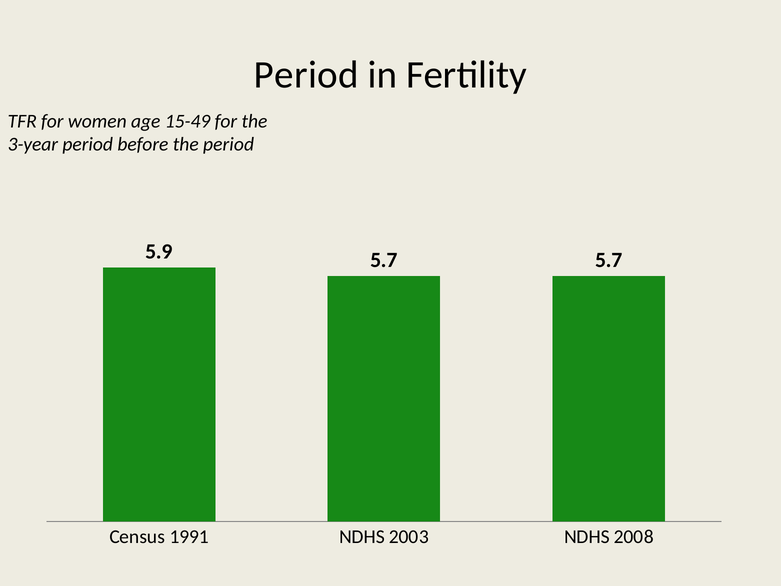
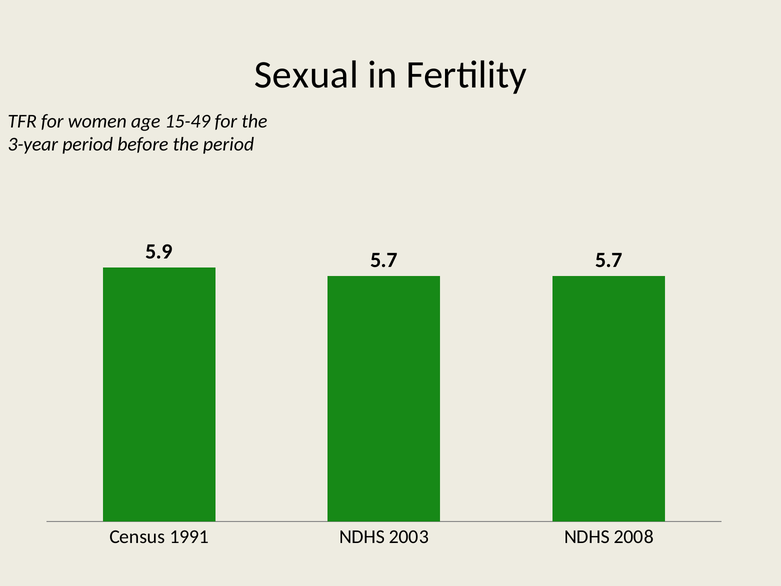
Period: Period -> Sexual (306, 75)
